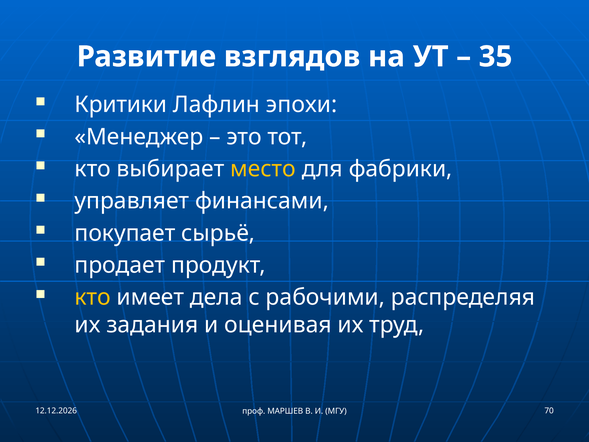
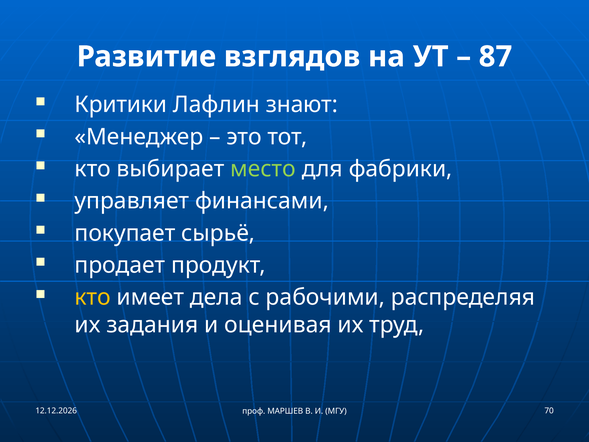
35: 35 -> 87 (496, 57)
эпохи: эпохи -> знают (302, 105)
место colour: yellow -> light green (263, 169)
